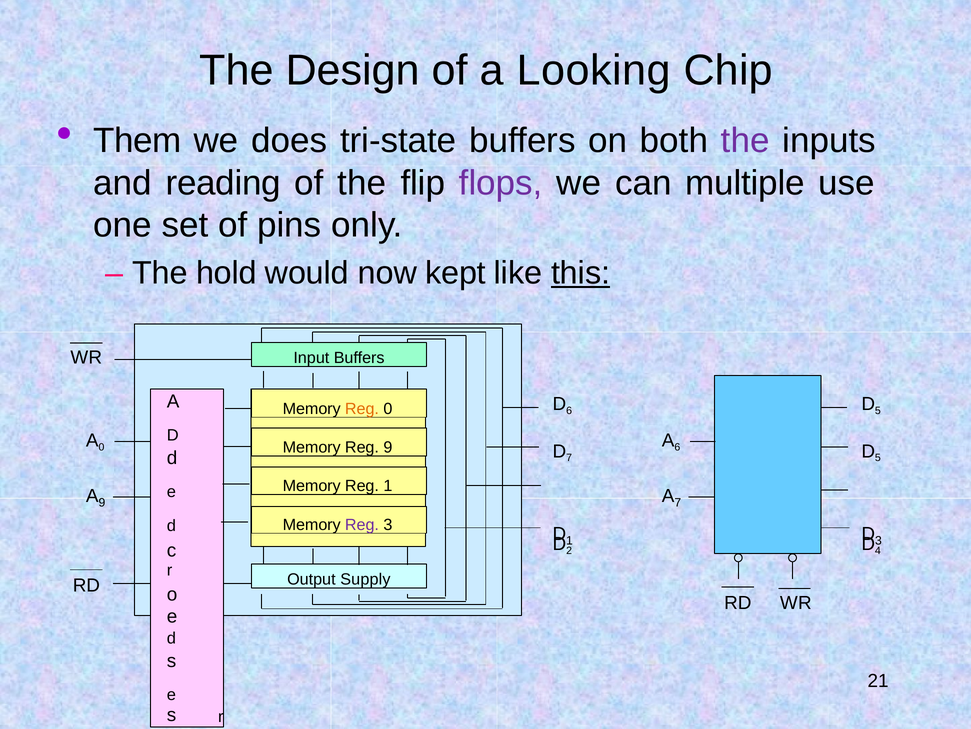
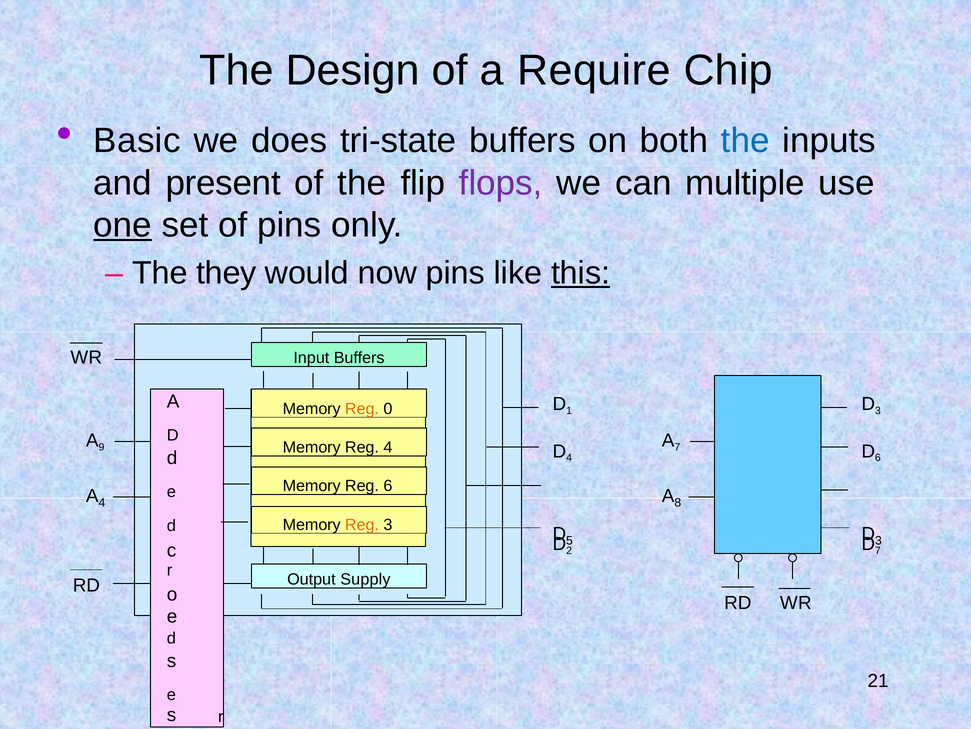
Looking: Looking -> Require (594, 71)
Them: Them -> Basic (137, 141)
the colour: purple -> blue (745, 141)
reading: reading -> present (223, 183)
one underline: none -> present (123, 225)
hold: hold -> they (226, 273)
now kept: kept -> pins (455, 273)
D 6: 6 -> 1 (569, 410)
5: 5 -> 3 (878, 410)
A 0: 0 -> 9 (101, 447)
A 6: 6 -> 7 (677, 447)
Reg 9: 9 -> 4 (388, 447)
D 7: 7 -> 4 (569, 457)
5: 5 -> 6 (878, 457)
Reg 1: 1 -> 6 (388, 486)
A 9: 9 -> 4 (102, 502)
A 7: 7 -> 8 (678, 502)
Reg colour: purple -> orange (362, 524)
1: 1 -> 5 (570, 540)
4: 4 -> 7 (878, 550)
